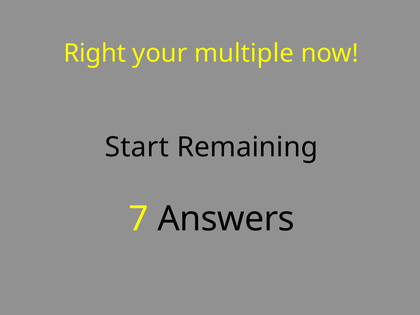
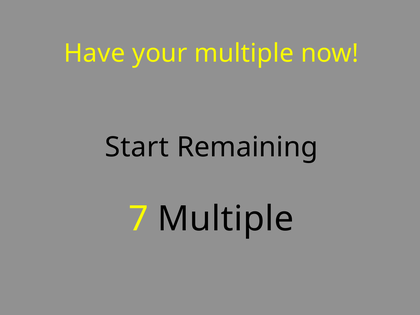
Right: Right -> Have (95, 53)
7 Answers: Answers -> Multiple (226, 219)
